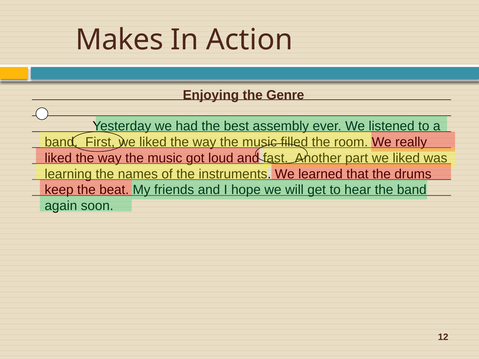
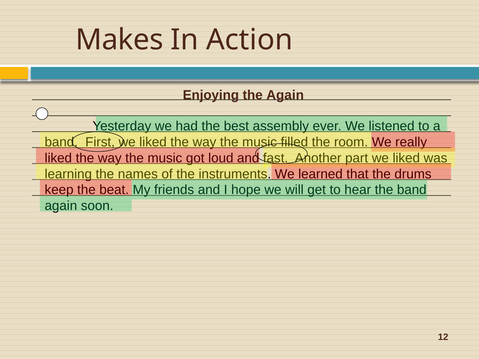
the Genre: Genre -> Again (285, 95)
